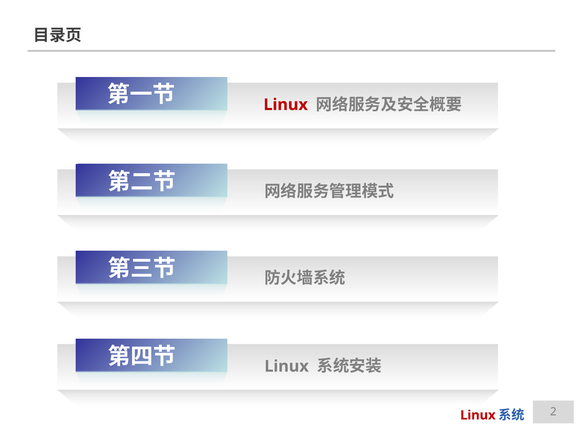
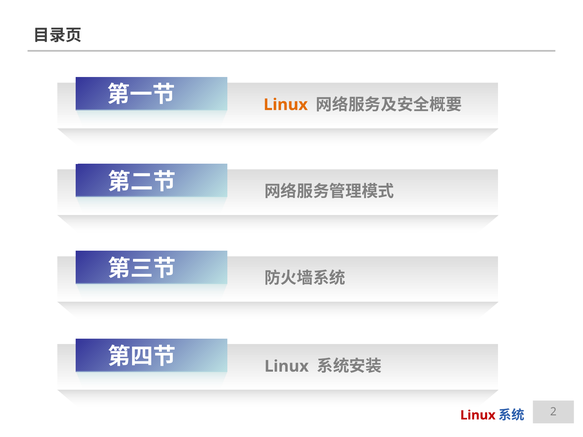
Linux colour: red -> orange (286, 105)
